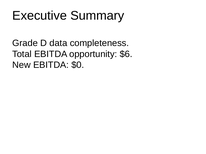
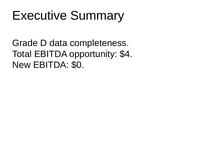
$6: $6 -> $4 (126, 54)
